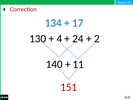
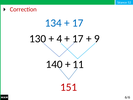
24: 24 -> 17 (78, 39)
2: 2 -> 9 (97, 39)
